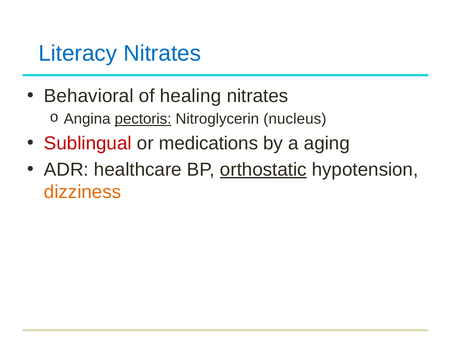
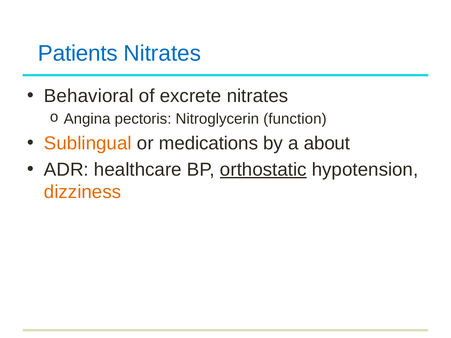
Literacy: Literacy -> Patients (78, 53)
healing: healing -> excrete (191, 96)
pectoris underline: present -> none (143, 119)
nucleus: nucleus -> function (295, 119)
Sublingual colour: red -> orange (88, 143)
aging: aging -> about (327, 143)
